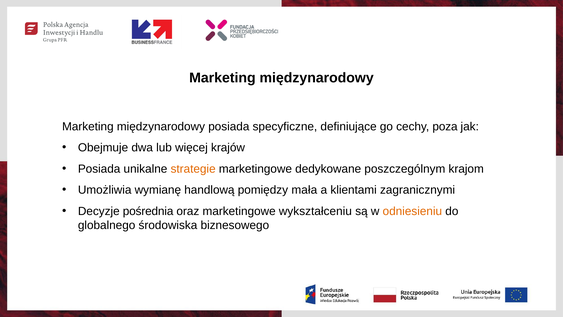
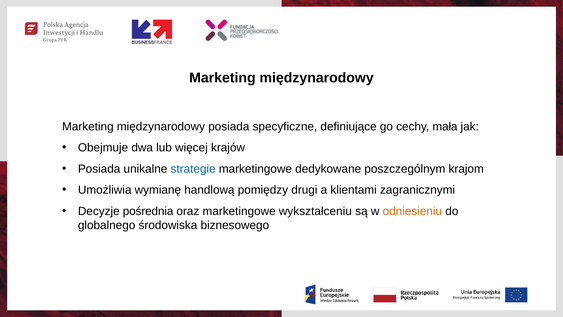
poza: poza -> mała (445, 127)
strategie colour: orange -> blue (193, 169)
mała: mała -> drugi (304, 190)
